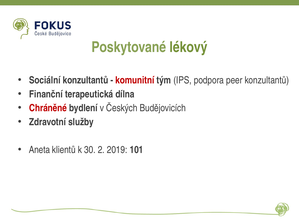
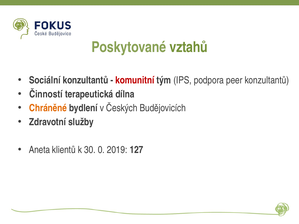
lékový: lékový -> vztahů (189, 47)
Finanční: Finanční -> Činností (46, 94)
Chráněné colour: red -> orange (48, 108)
2: 2 -> 0 (101, 150)
101: 101 -> 127 (136, 150)
